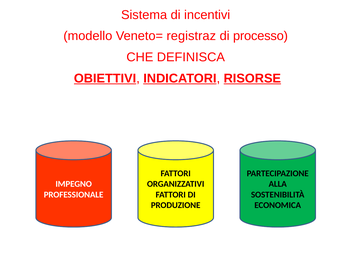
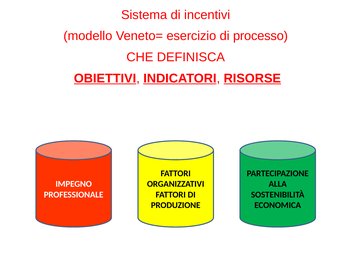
registraz: registraz -> esercizio (191, 36)
